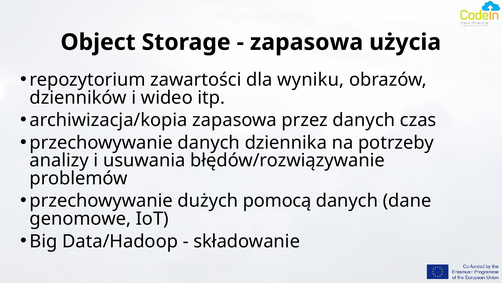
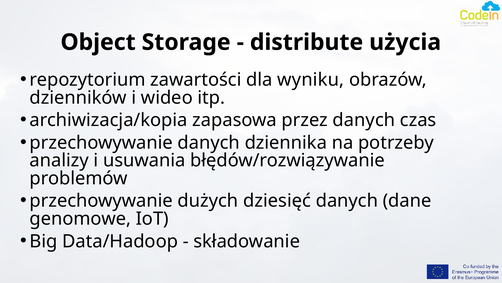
zapasowa: zapasowa -> distribute (307, 42)
pomocą: pomocą -> dziesięć (277, 200)
